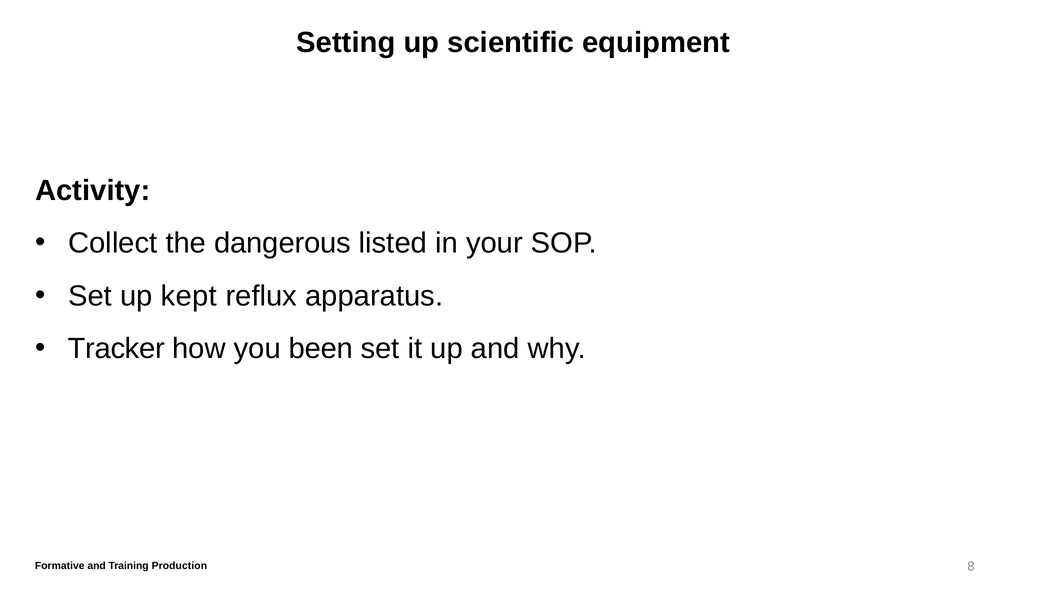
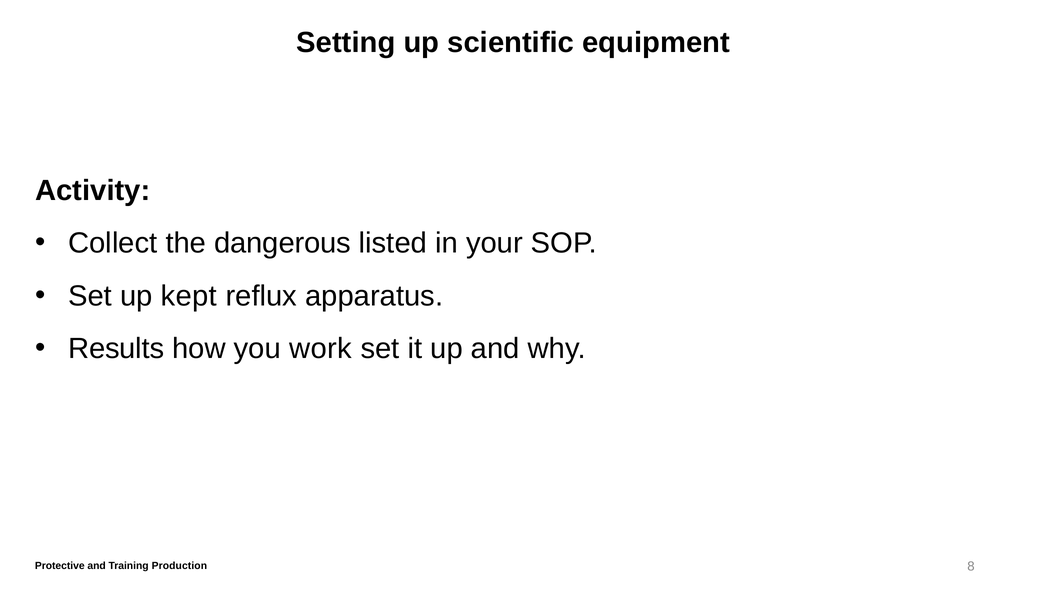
Tracker: Tracker -> Results (116, 349)
been: been -> work (321, 349)
Formative: Formative -> Protective (60, 566)
